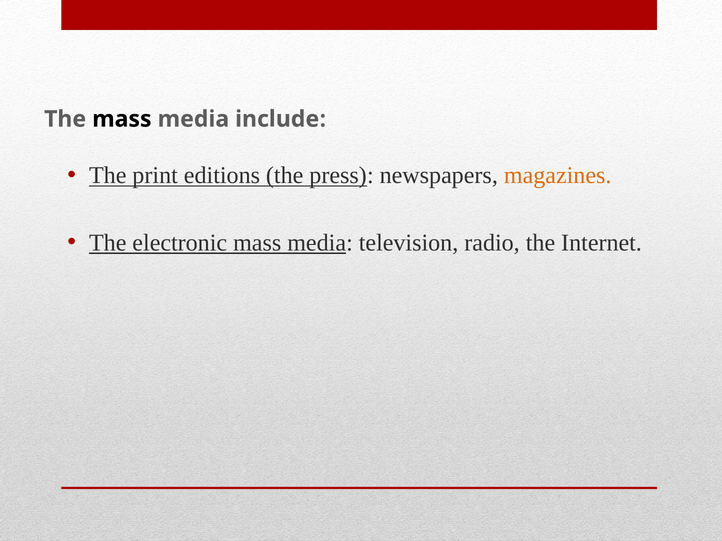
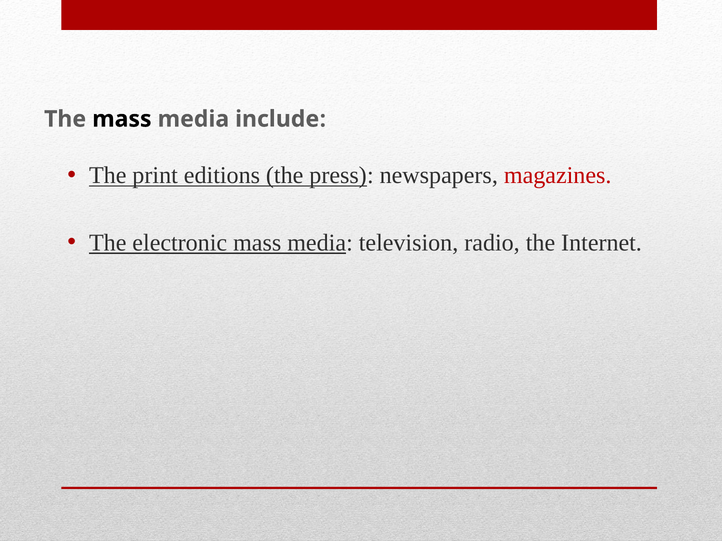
magazines colour: orange -> red (558, 176)
